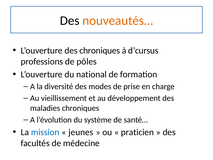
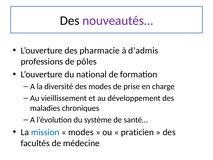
nouveautés… colour: orange -> purple (118, 21)
des chroniques: chroniques -> pharmacie (100, 50)
d’cursus: d’cursus -> d’admis (143, 50)
jeunes: jeunes -> modes (81, 132)
